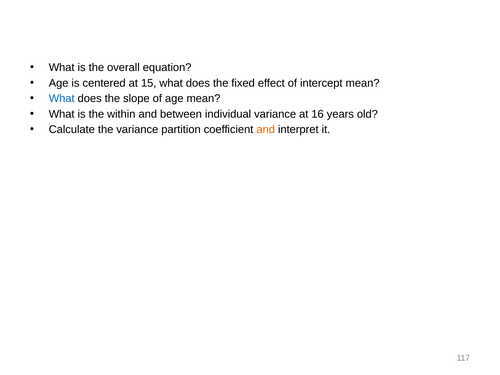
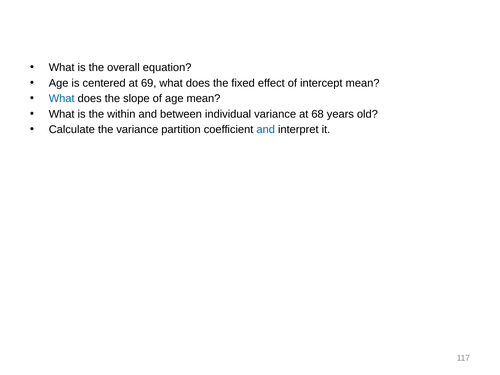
15: 15 -> 69 (149, 83)
16: 16 -> 68 (318, 114)
and colour: orange -> blue (266, 130)
